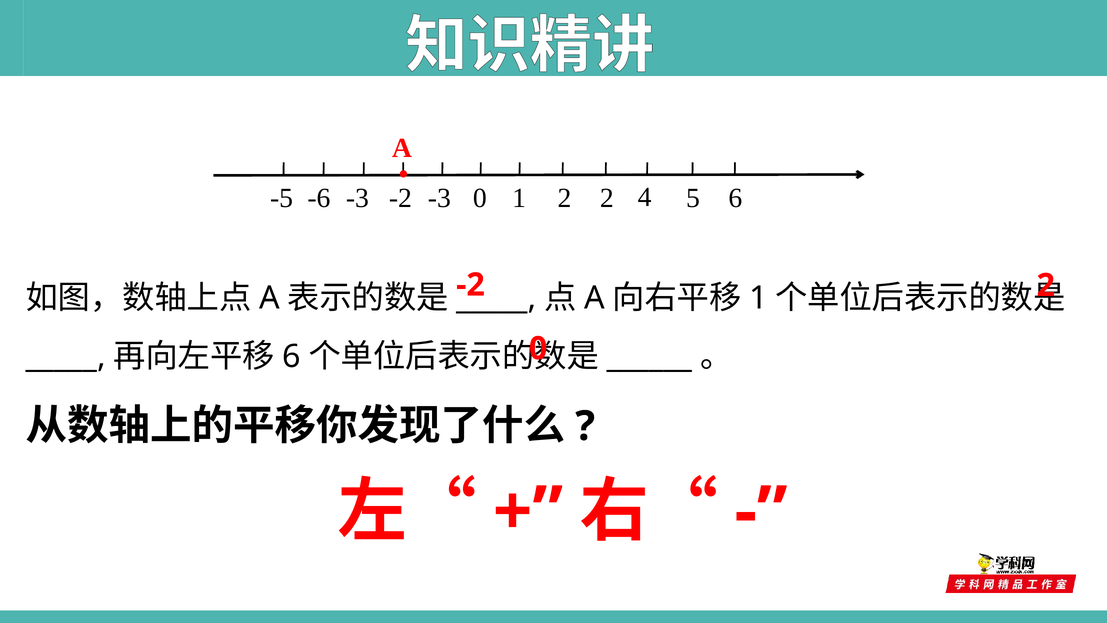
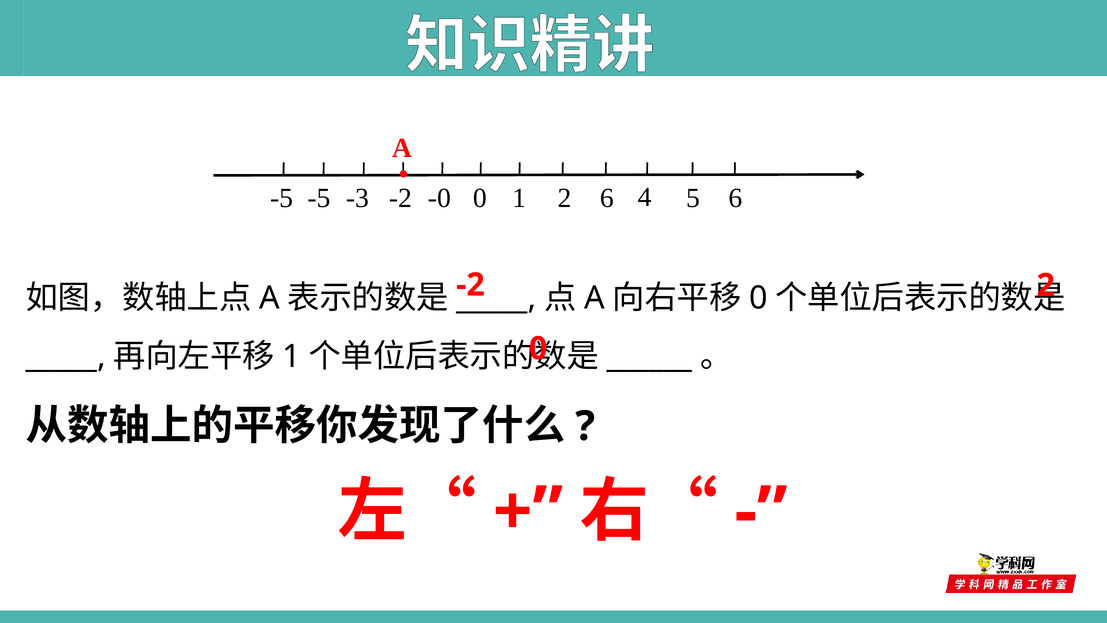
-5 -6: -6 -> -5 (319, 198)
-2 -3: -3 -> -0 (439, 198)
2 2: 2 -> 6 (607, 198)
1: 1 -> 0 (758, 298)
6: 6 -> 1 (292, 356)
